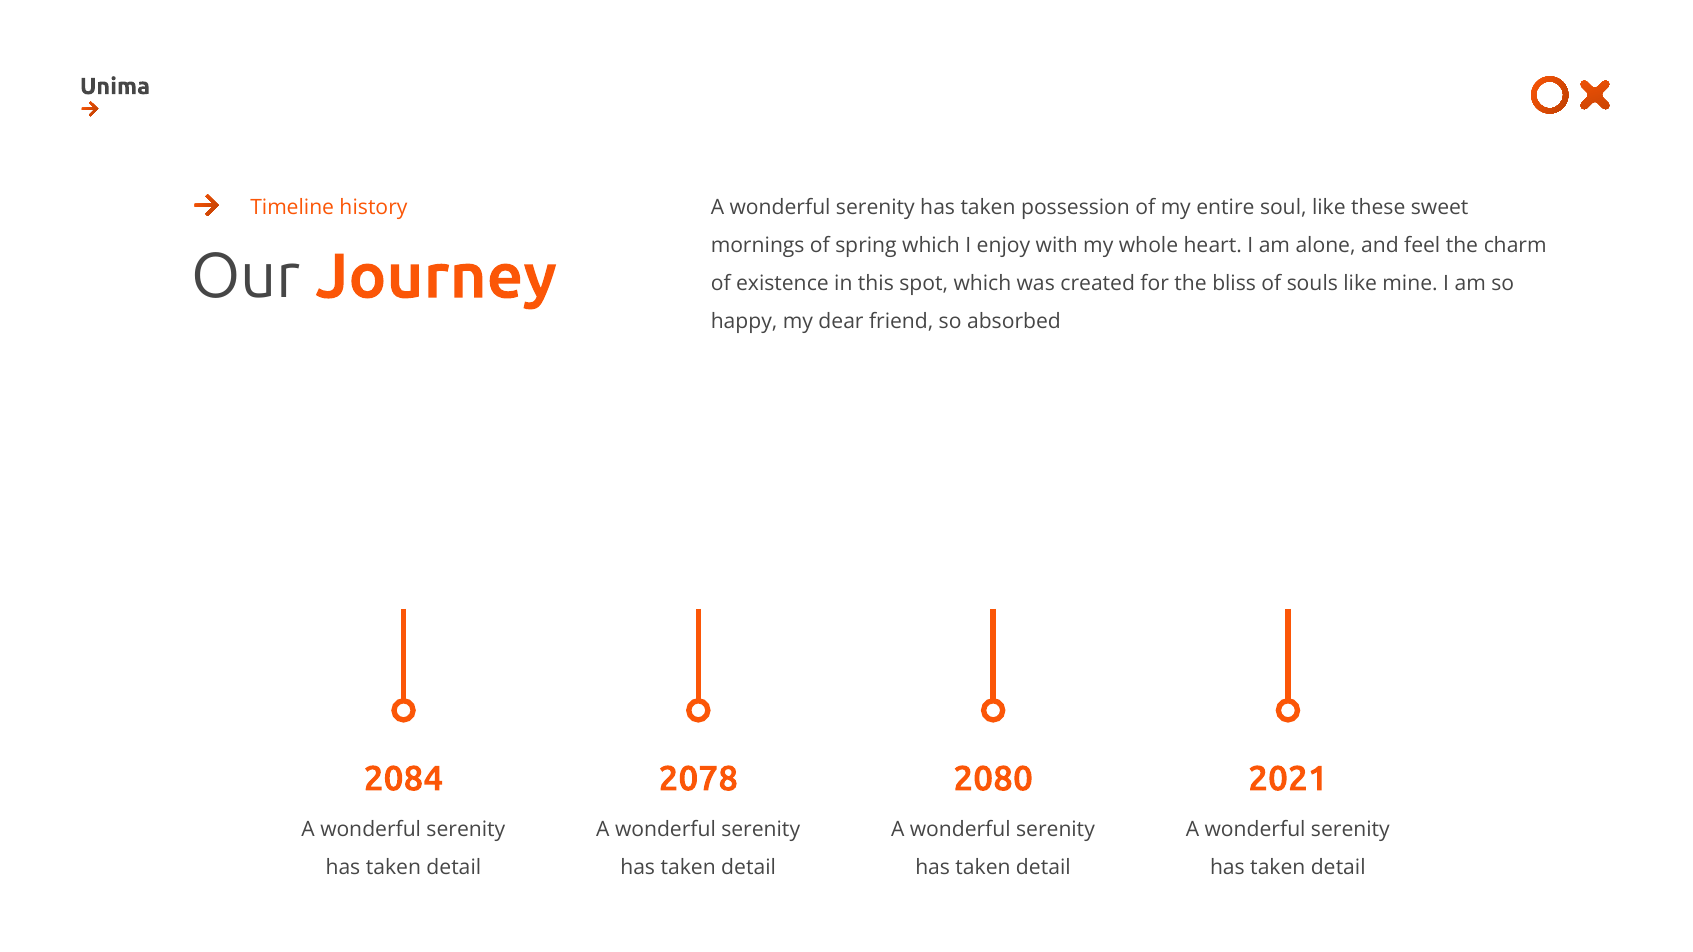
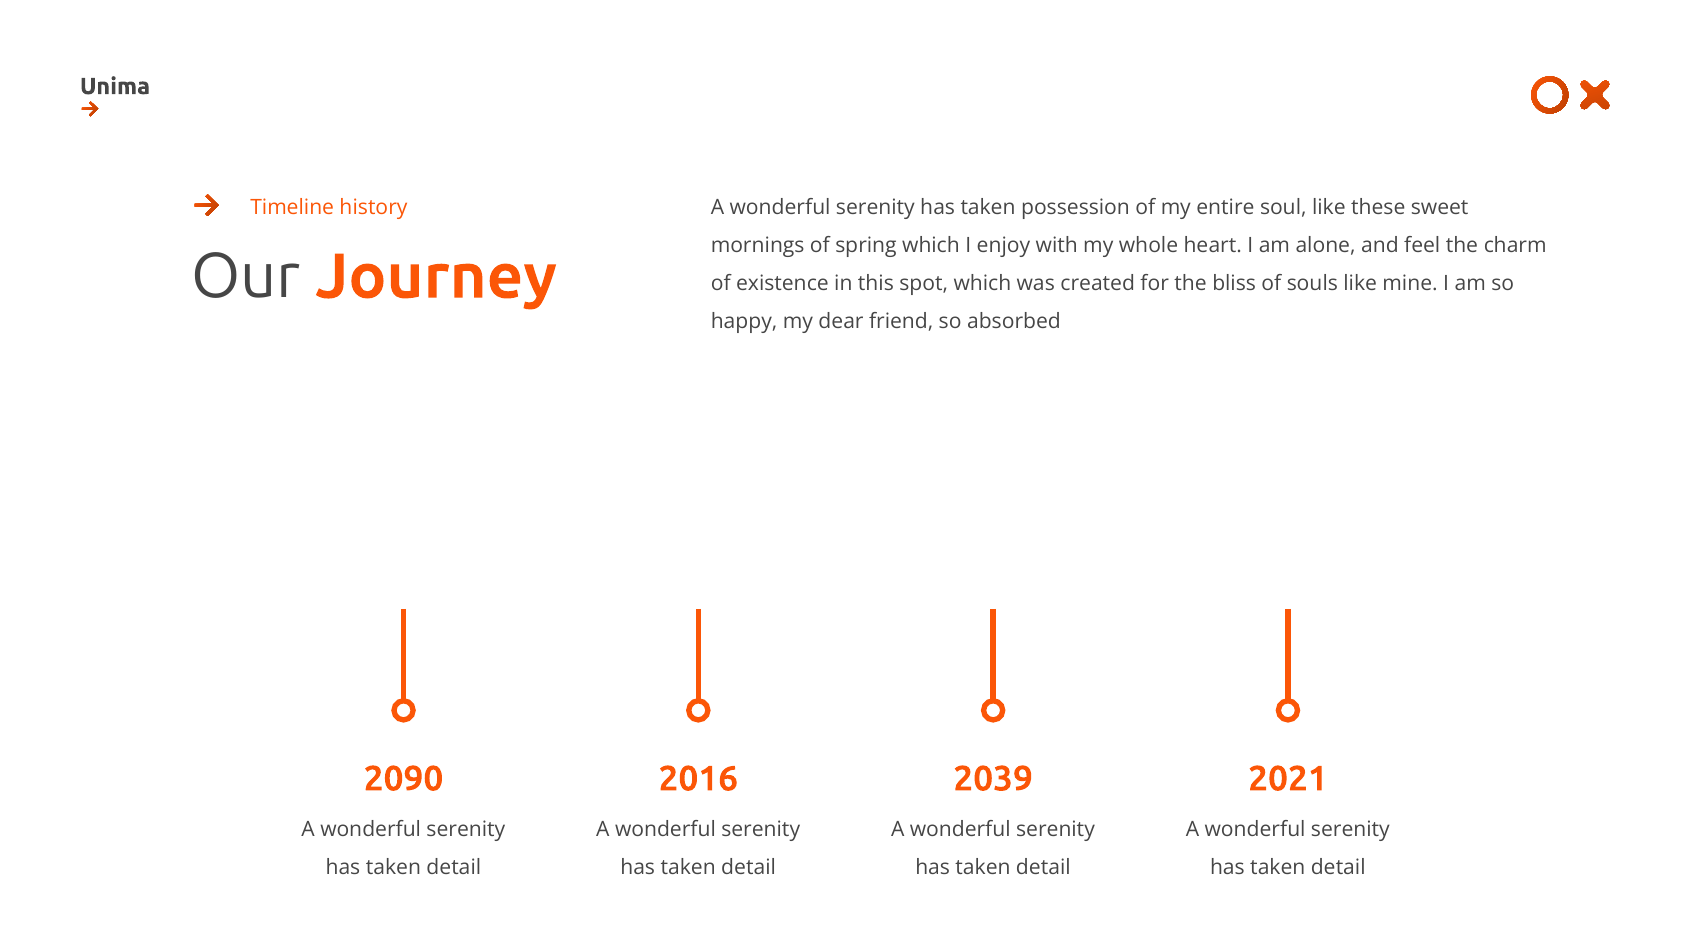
2084: 2084 -> 2090 (403, 779)
2078: 2078 -> 2016 (698, 779)
2080: 2080 -> 2039 (993, 779)
